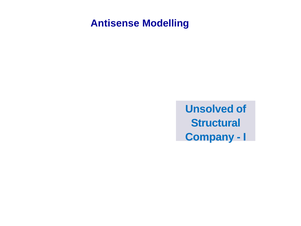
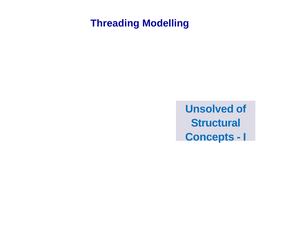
Antisense: Antisense -> Threading (115, 23)
Company: Company -> Concepts (210, 137)
